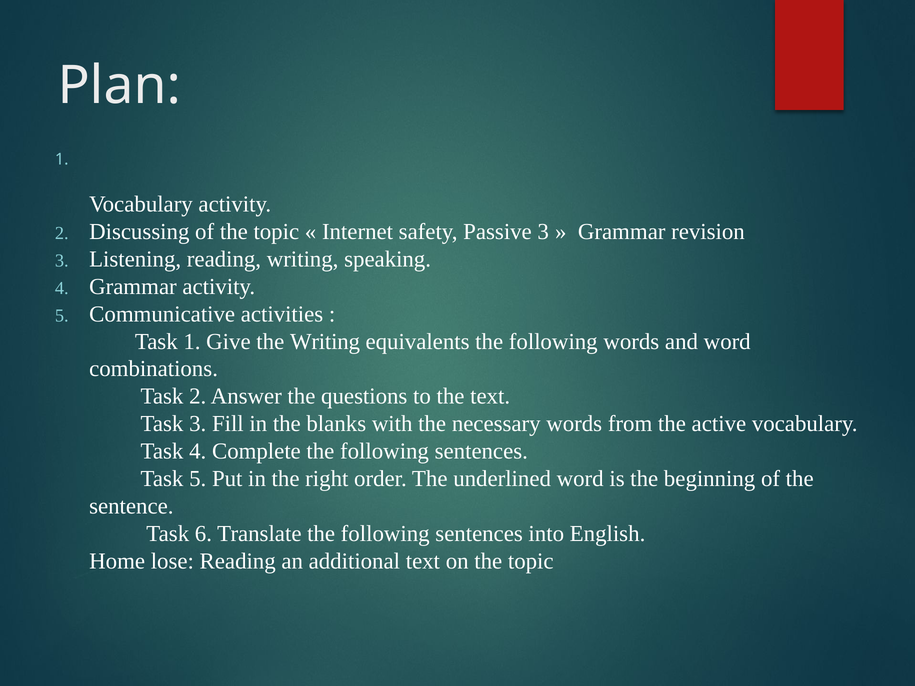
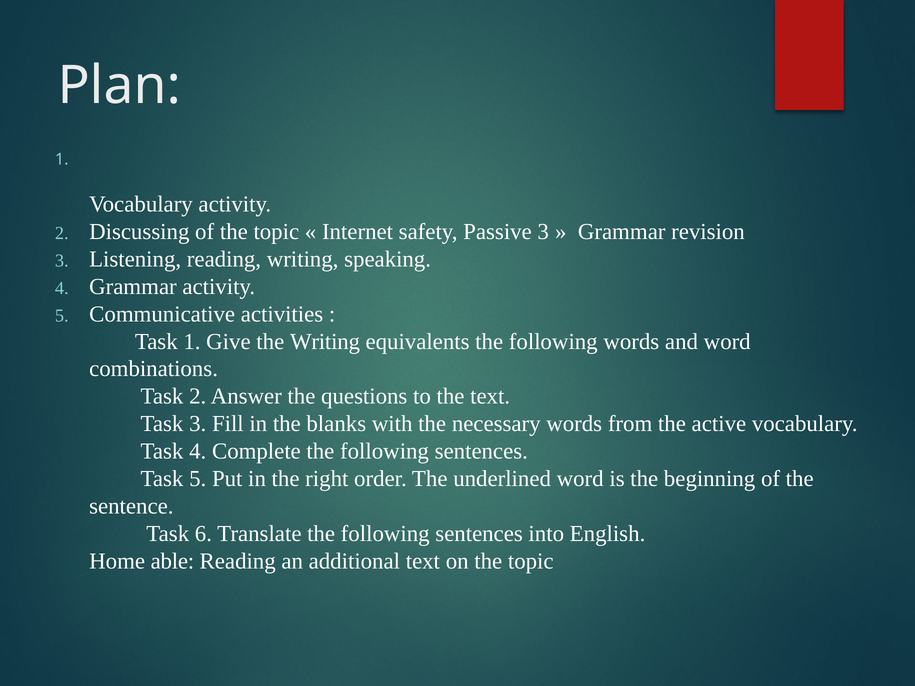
lose: lose -> able (172, 561)
